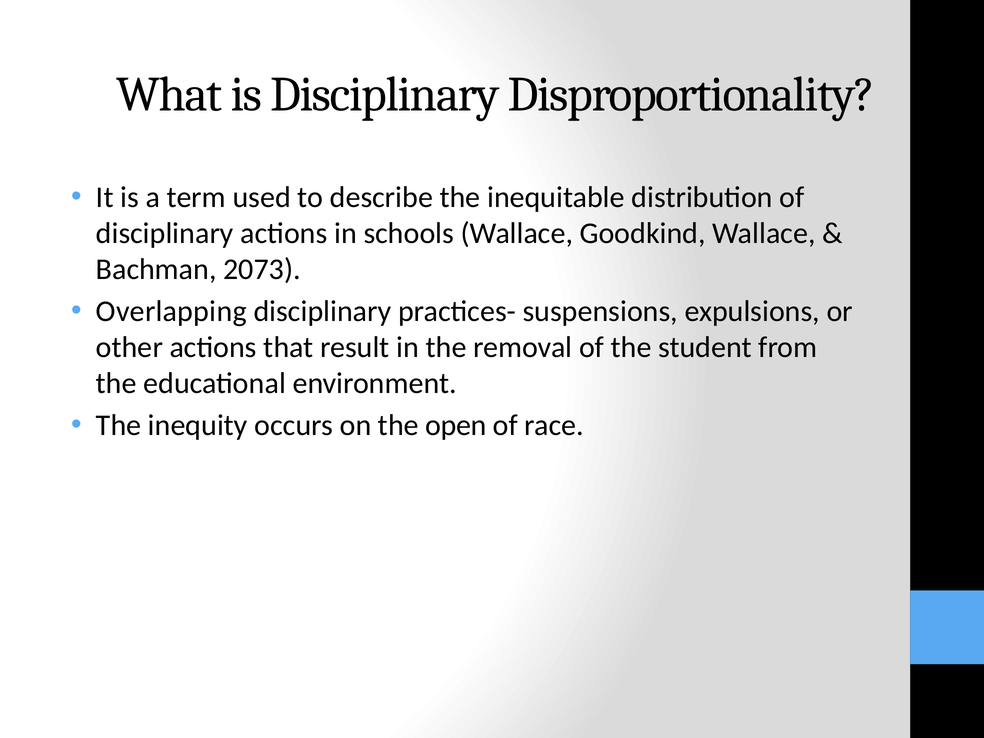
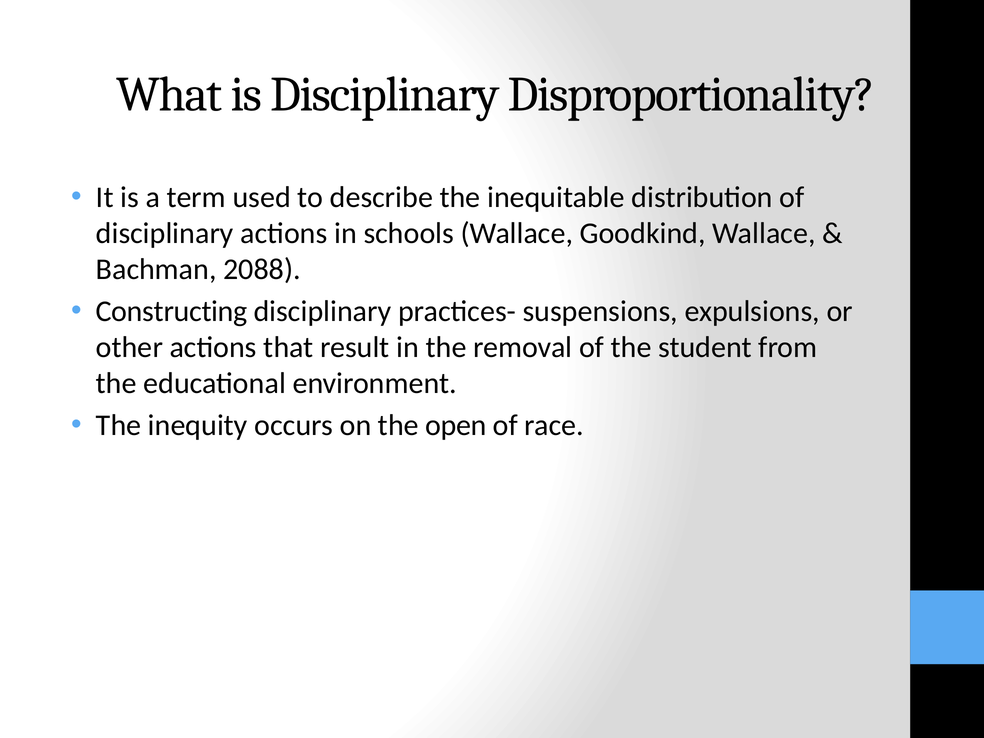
2073: 2073 -> 2088 (262, 269)
Overlapping: Overlapping -> Constructing (172, 311)
